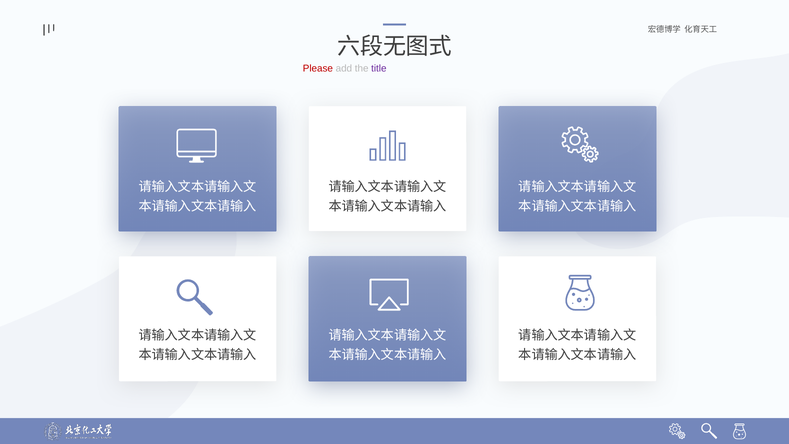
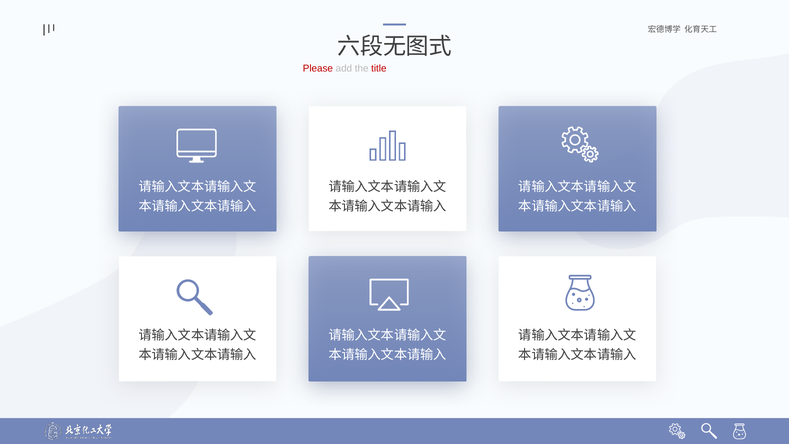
title colour: purple -> red (379, 69)
